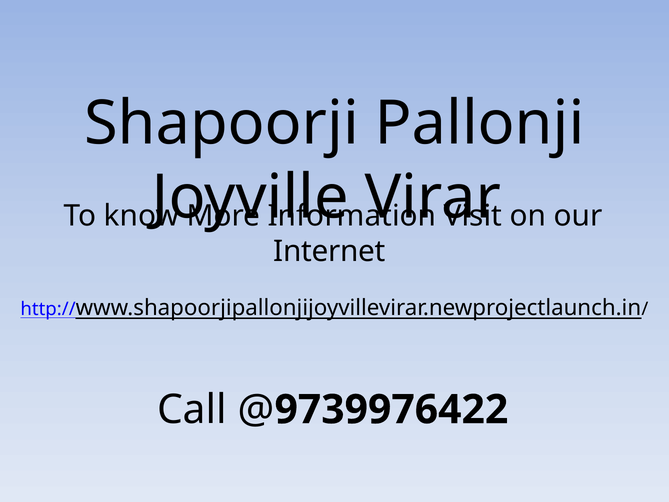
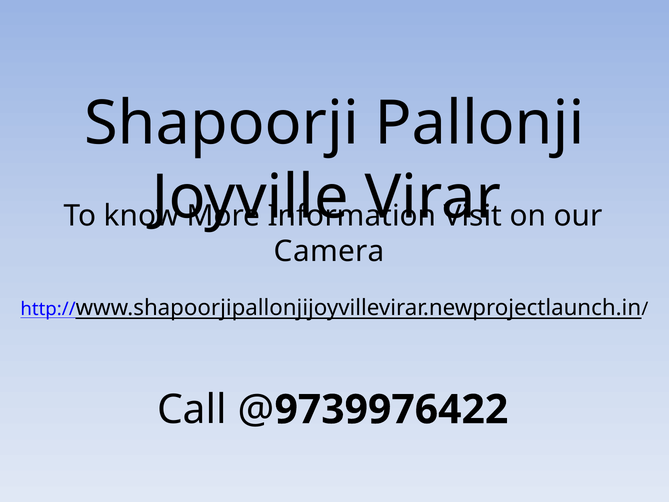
Internet: Internet -> Camera (329, 251)
